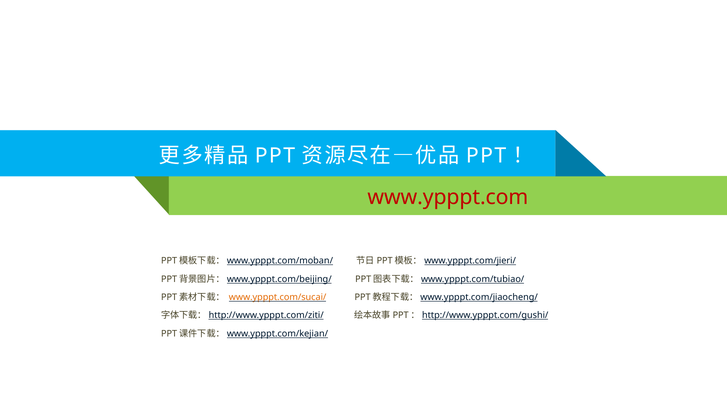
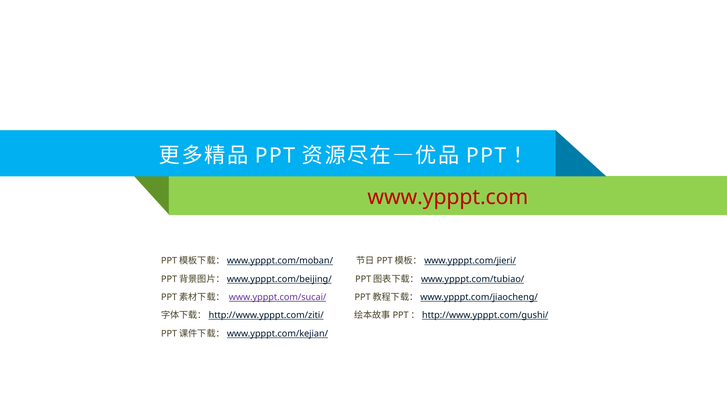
www.ypppt.com/sucai/ colour: orange -> purple (278, 297)
